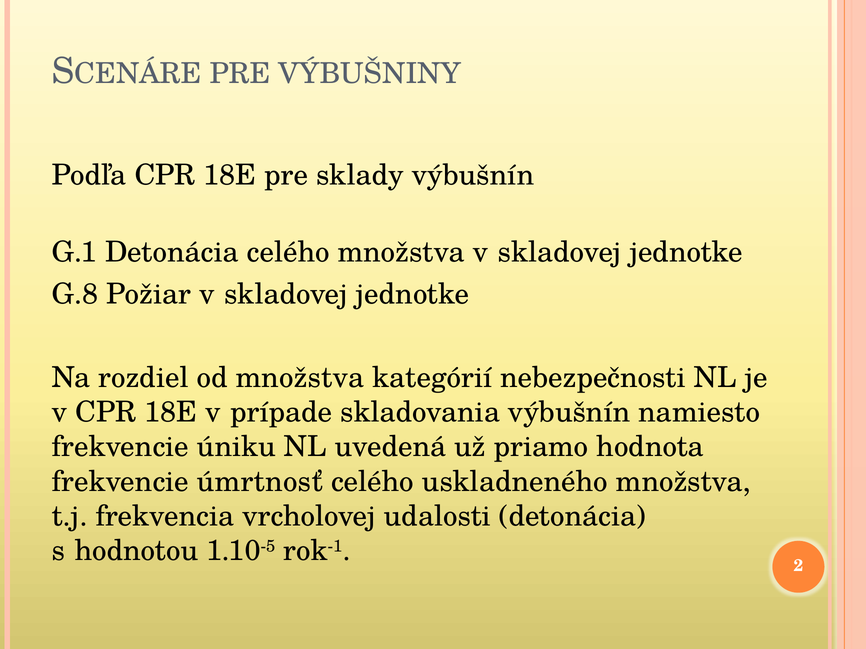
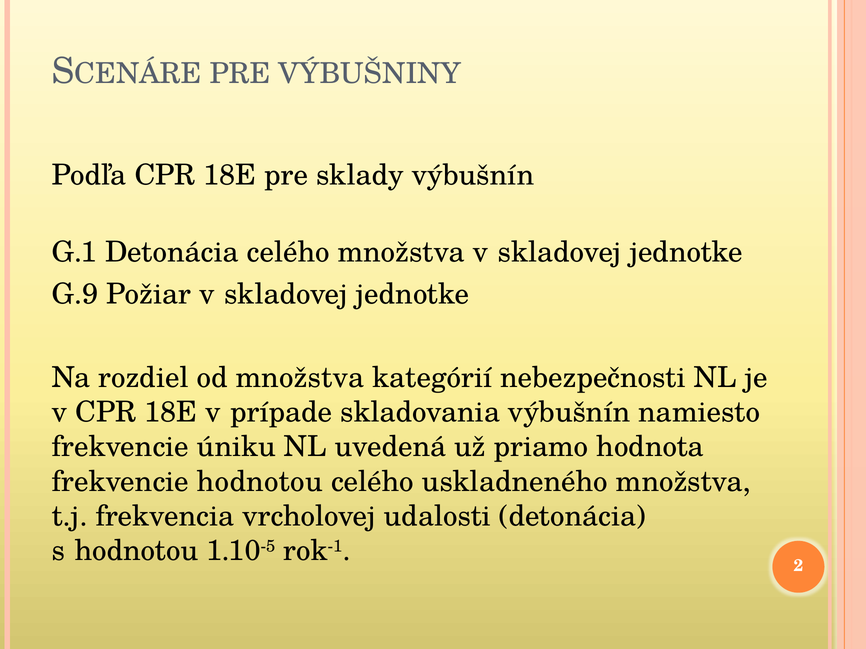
G.8: G.8 -> G.9 (75, 294)
frekvencie úmrtnosť: úmrtnosť -> hodnotou (260, 482)
